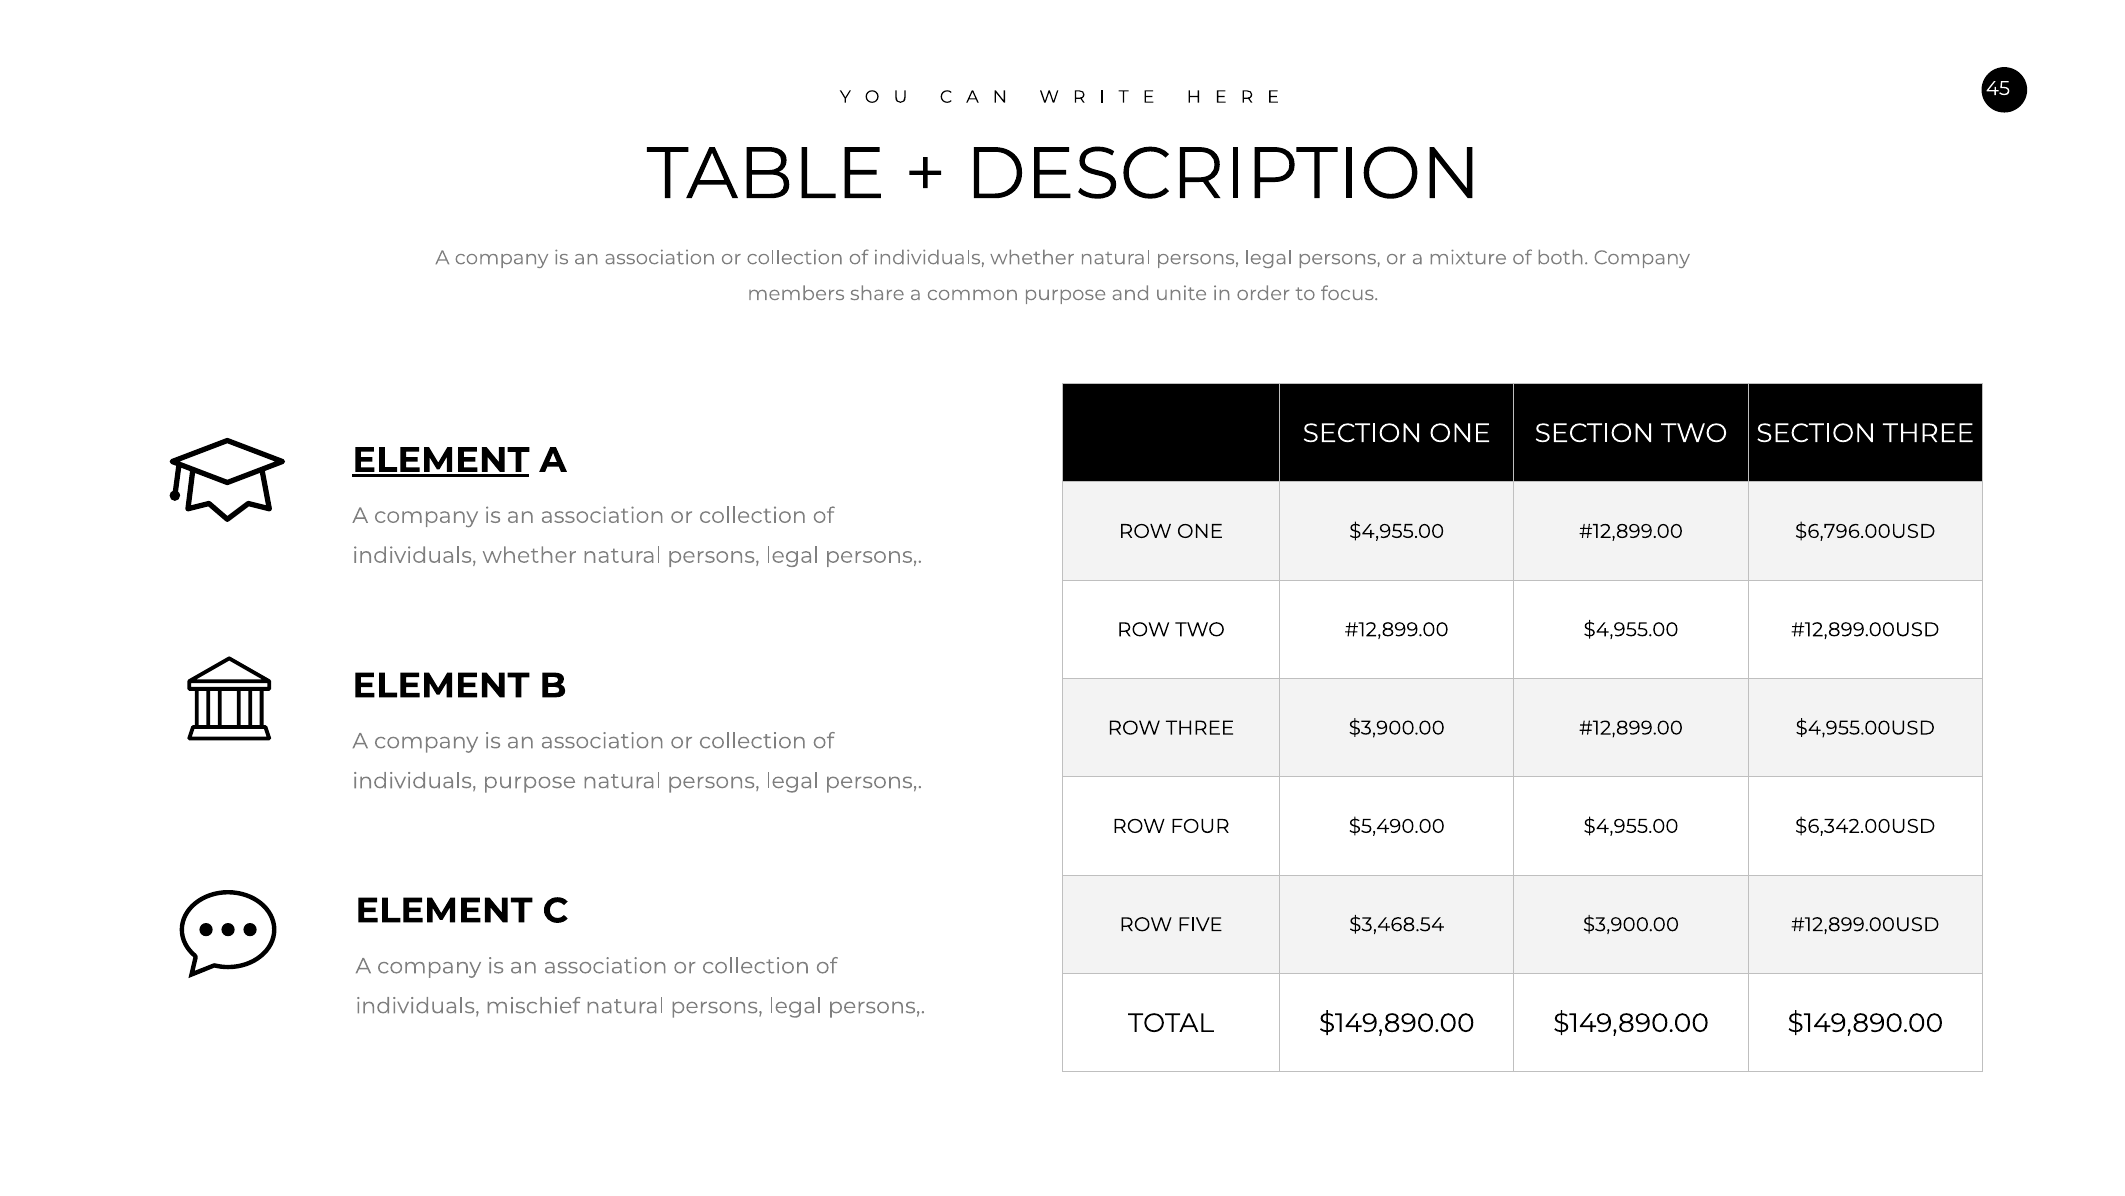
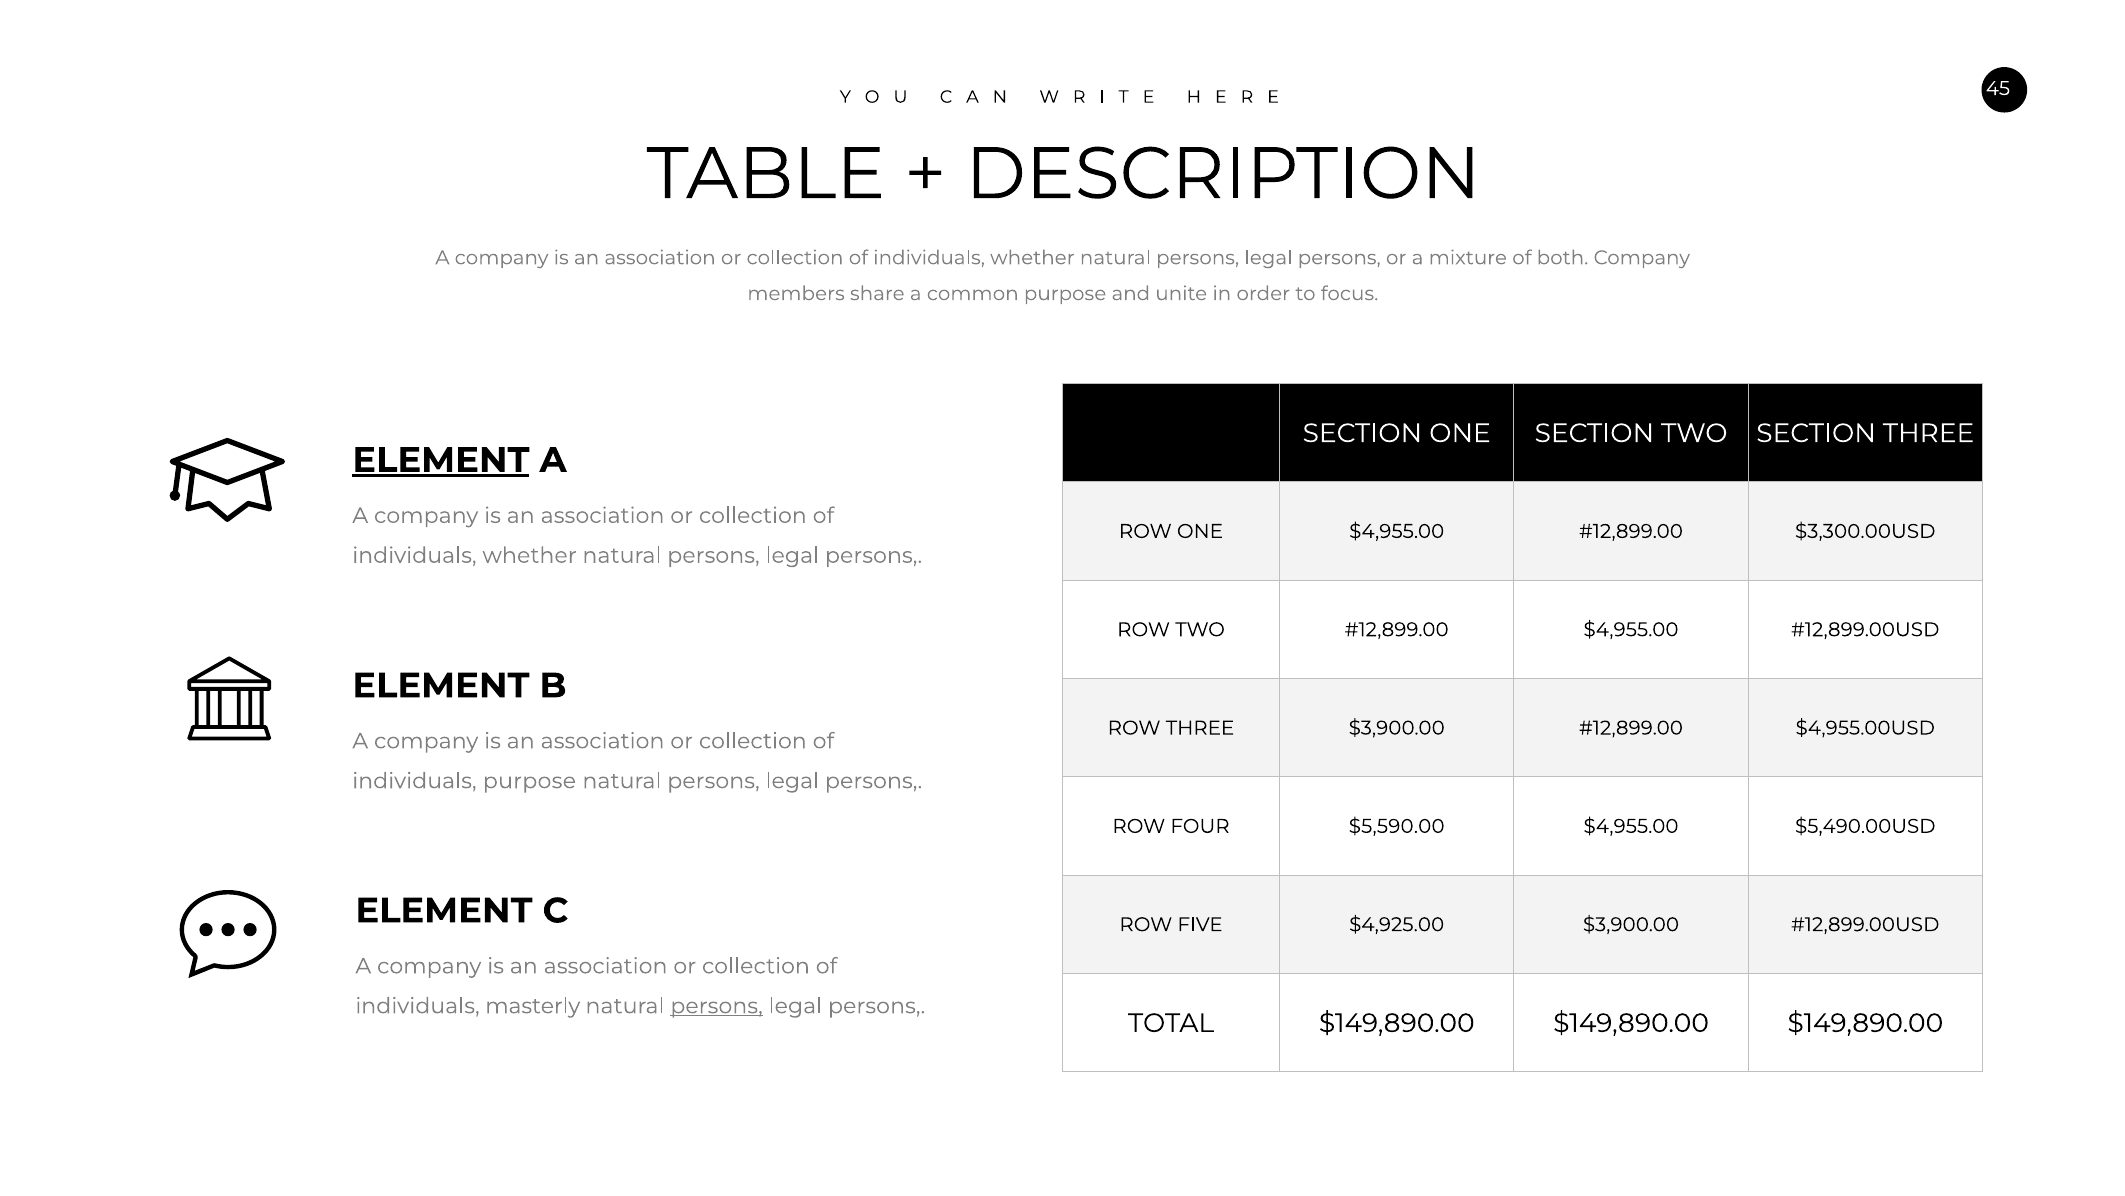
$6,796.00USD: $6,796.00USD -> $3,300.00USD (1865, 531)
$5,490.00: $5,490.00 -> $5,590.00 (1397, 826)
$6,342.00USD: $6,342.00USD -> $5,490.00USD (1865, 826)
$3,468.54: $3,468.54 -> $4,925.00 (1397, 924)
mischief: mischief -> masterly (533, 1006)
persons underline: none -> present (717, 1006)
